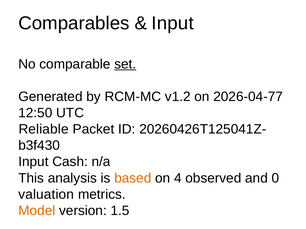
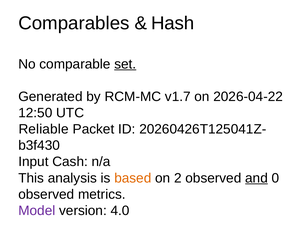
Input: Input -> Hash (173, 23)
v1.2: v1.2 -> v1.7 (178, 97)
2026-04-77: 2026-04-77 -> 2026-04-22 (248, 97)
4: 4 -> 2 (178, 178)
and underline: none -> present (256, 178)
valuation: valuation -> observed (46, 195)
Model colour: orange -> purple (37, 211)
1.5: 1.5 -> 4.0 (120, 211)
